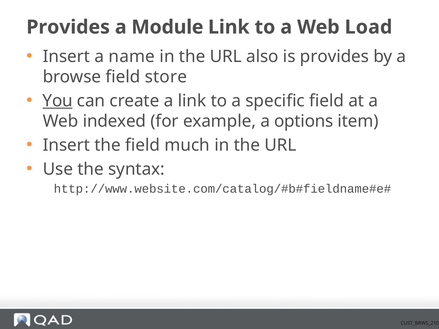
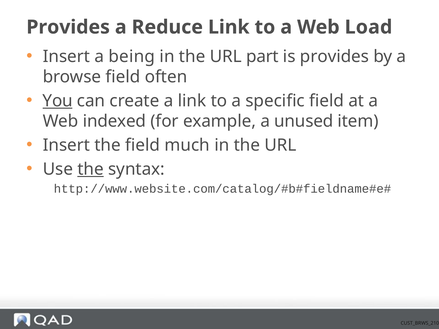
Module: Module -> Reduce (167, 27)
name: name -> being (132, 56)
also: also -> part (262, 56)
store: store -> often (166, 77)
options: options -> unused (304, 121)
the underline: none -> present (91, 169)
